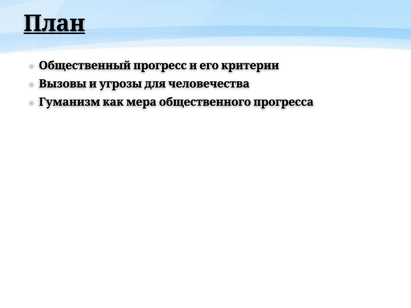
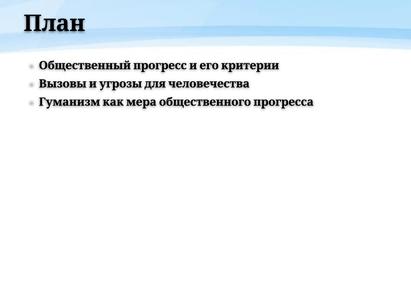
План underline: present -> none (54, 23)
